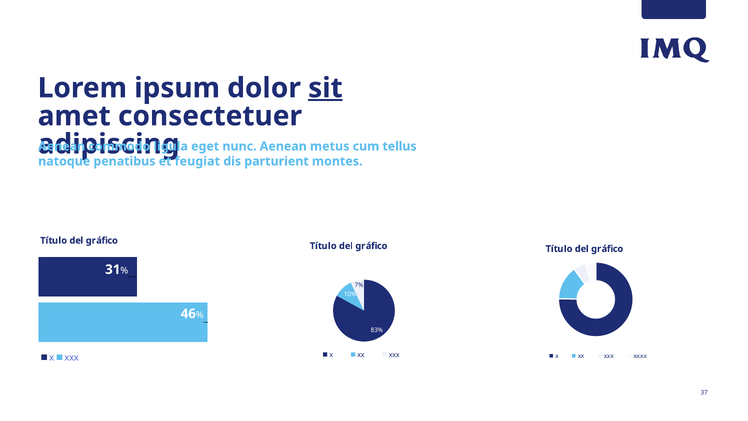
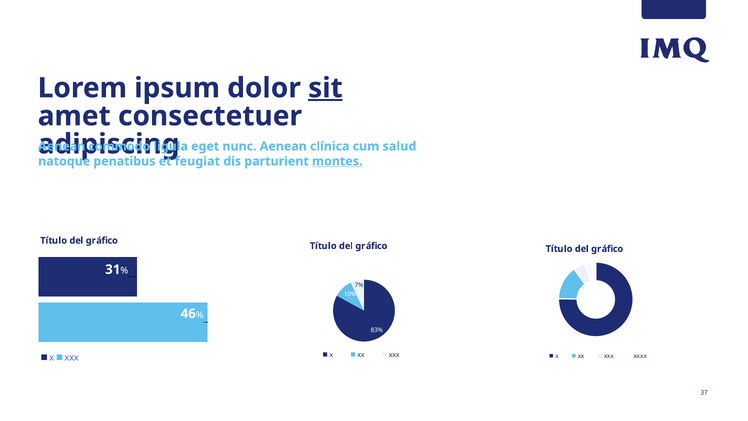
metus: metus -> clínica (330, 146)
tellus: tellus -> salud (399, 146)
montes underline: none -> present (337, 161)
